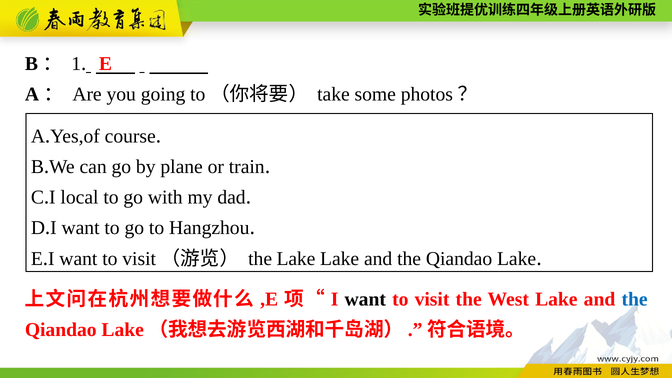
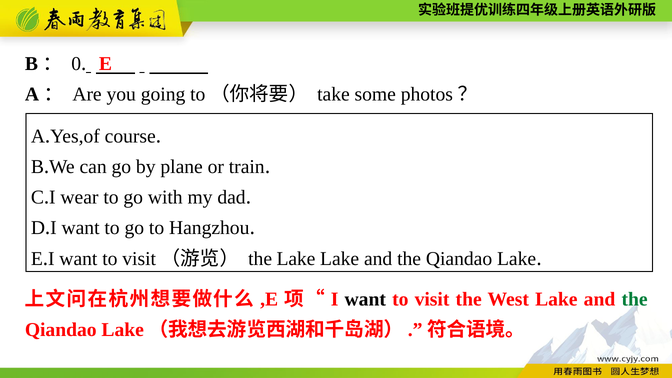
1: 1 -> 0 (76, 64)
local: local -> wear (79, 197)
the colour: blue -> green (635, 299)
